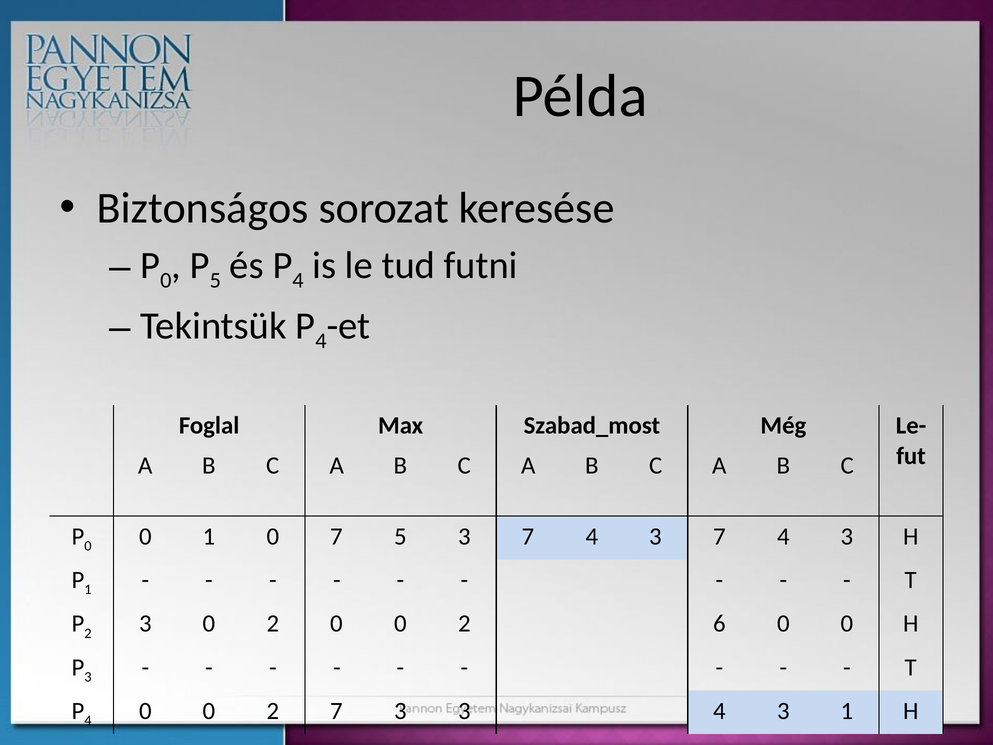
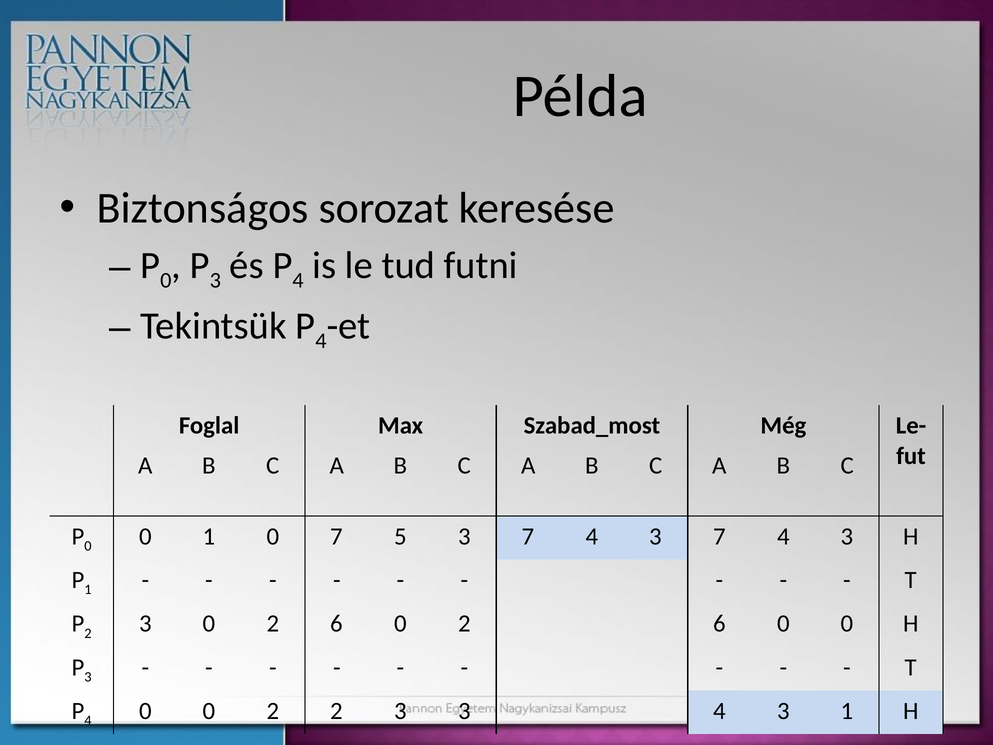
5: 5 -> 3 (215, 280)
3 0 2 0: 0 -> 6 (337, 623)
2 7: 7 -> 2 (337, 711)
